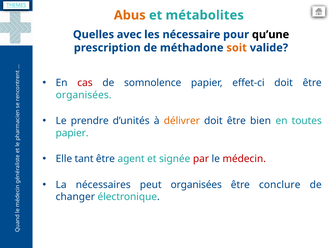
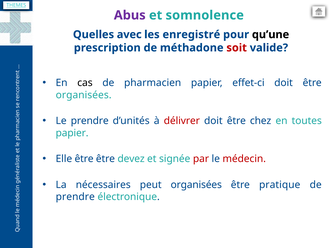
Abus colour: orange -> purple (130, 15)
métabolites: métabolites -> somnolence (205, 15)
nécessaire: nécessaire -> enregistré (191, 35)
soit colour: orange -> red (237, 48)
cas colour: red -> black (85, 83)
somnolence: somnolence -> pharmacien (153, 83)
délivrer colour: orange -> red (182, 121)
bien: bien -> chez (261, 121)
Elle tant: tant -> être (84, 159)
agent: agent -> devez (131, 159)
conclure: conclure -> pratique (280, 185)
changer: changer -> prendre (75, 197)
